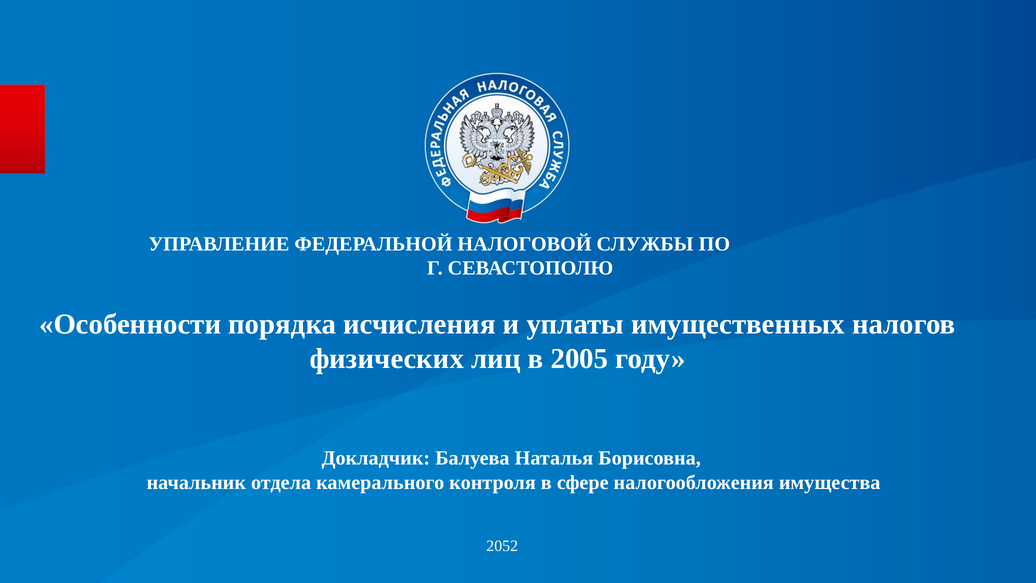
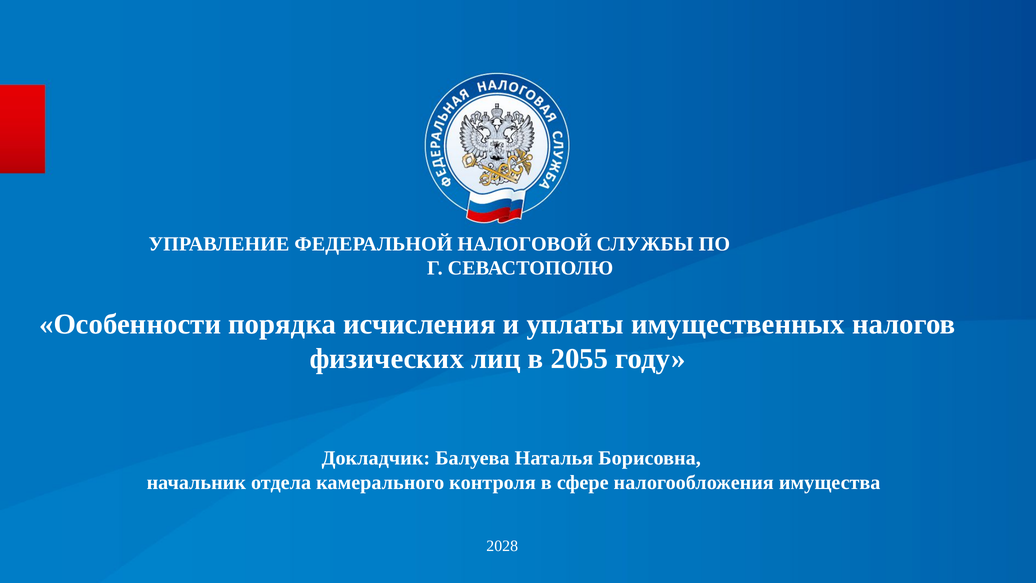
2005: 2005 -> 2055 (579, 359)
2052: 2052 -> 2028 (502, 546)
